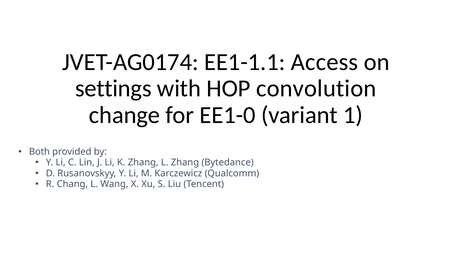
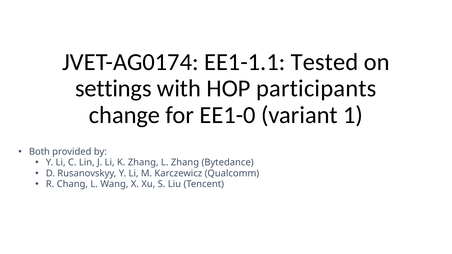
Access: Access -> Tested (325, 62)
convolution: convolution -> participants (316, 89)
